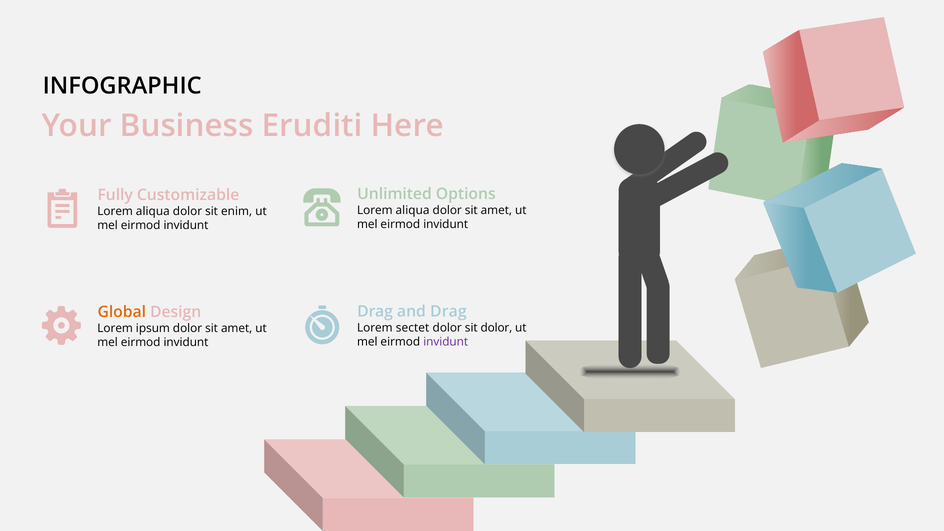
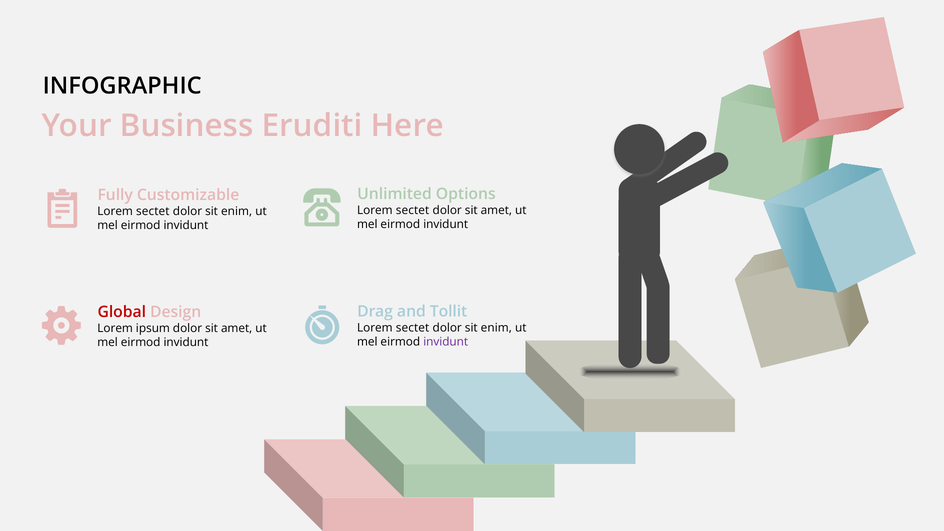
aliqua: aliqua -> sectet (413, 210)
aliqua: aliqua -> sectet (153, 211)
and Drag: Drag -> Tollit (449, 312)
Global colour: orange -> red (122, 312)
dolor: dolor -> enim (496, 328)
